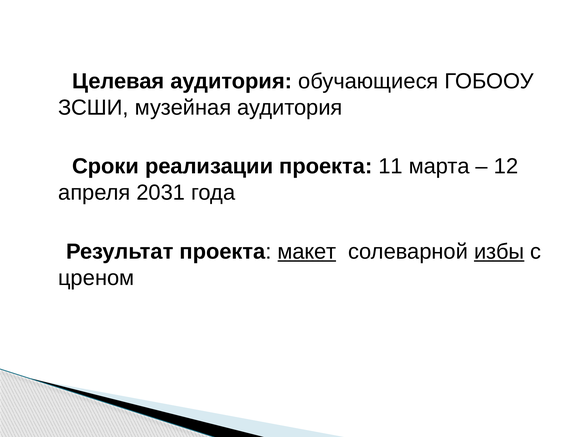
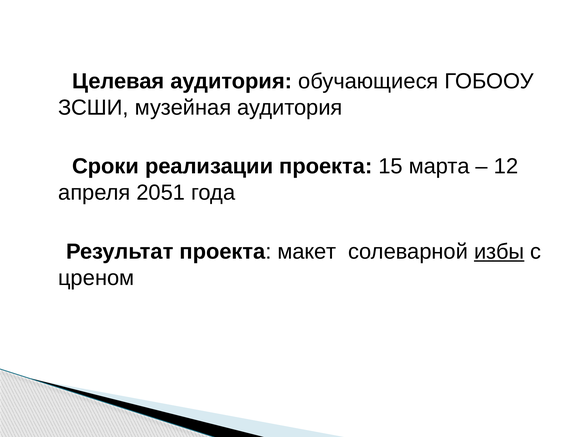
11: 11 -> 15 (391, 167)
2031: 2031 -> 2051 (161, 193)
макет underline: present -> none (307, 252)
